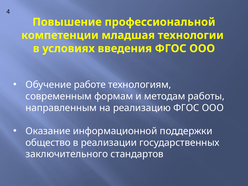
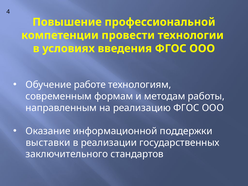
младшая: младшая -> провести (128, 35)
общество: общество -> выставки (48, 143)
